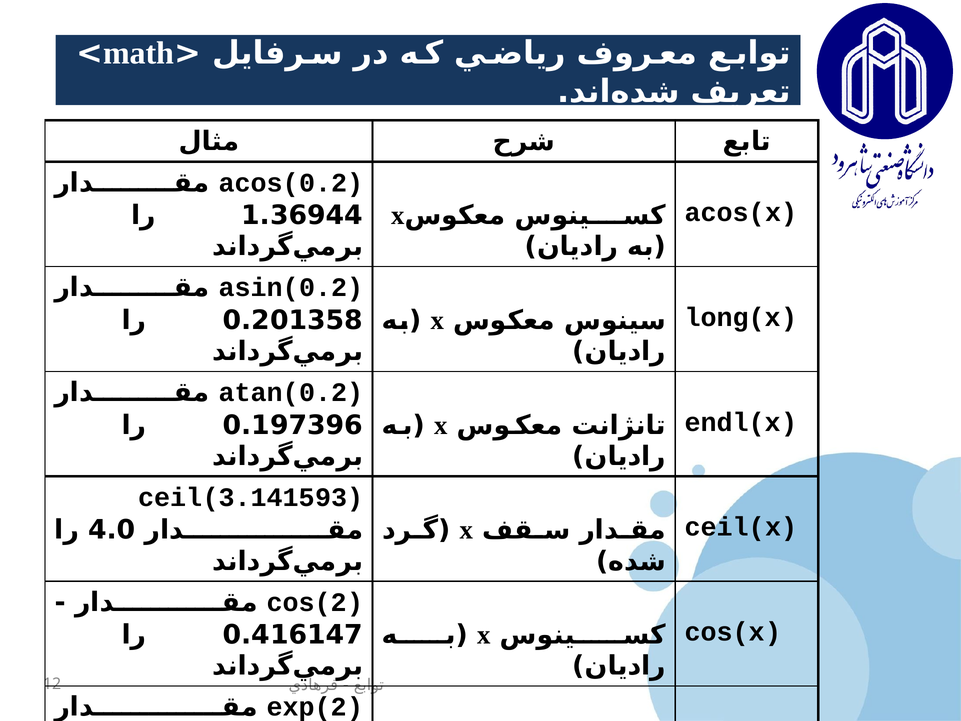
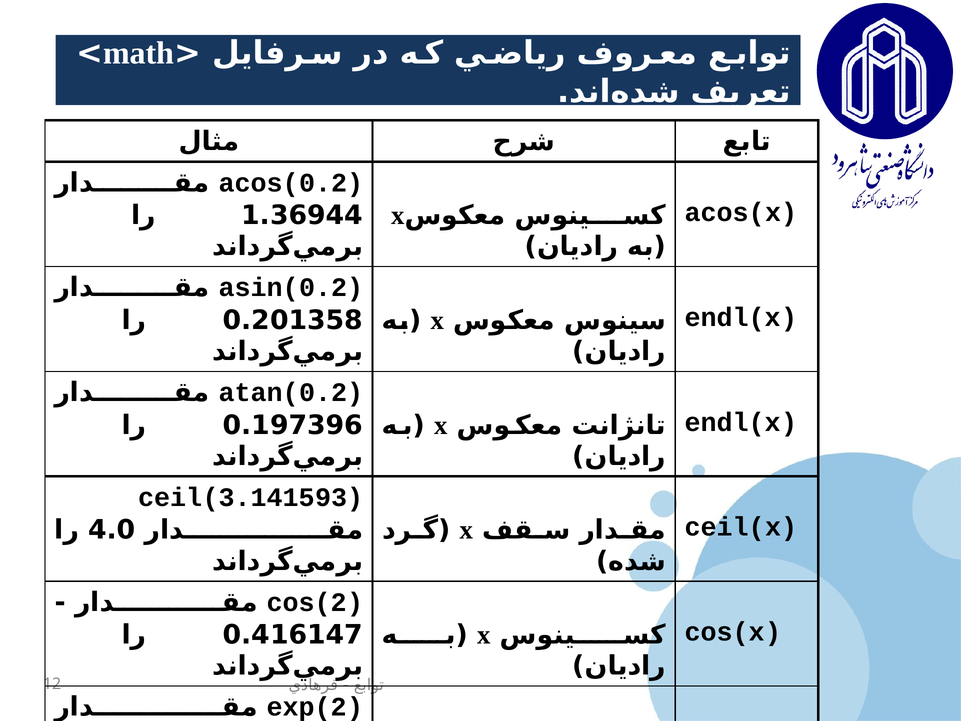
long(x: long(x -> endl(x (741, 317)
